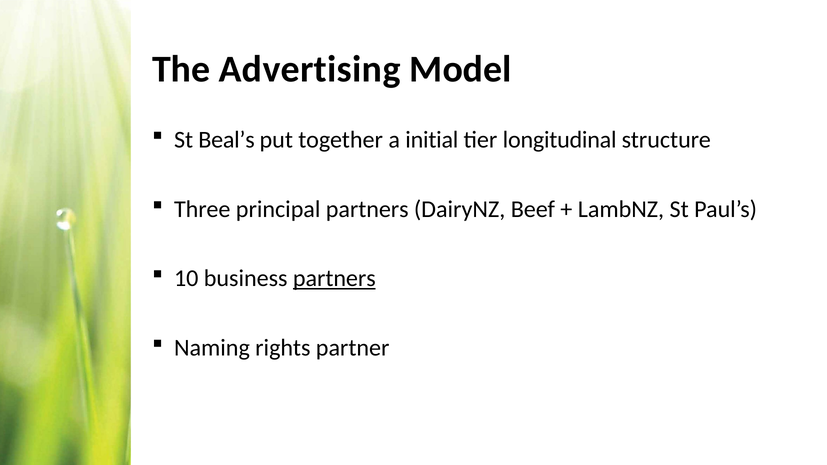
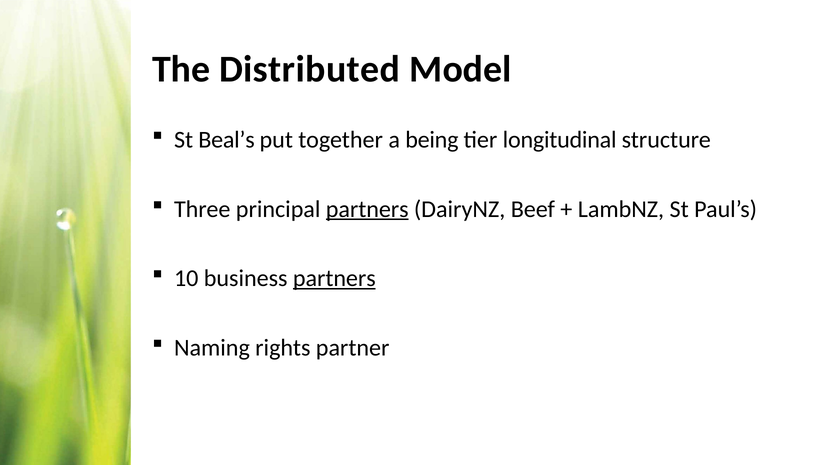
Advertising: Advertising -> Distributed (310, 69)
initial: initial -> being (432, 140)
partners underline: none -> present (367, 209)
